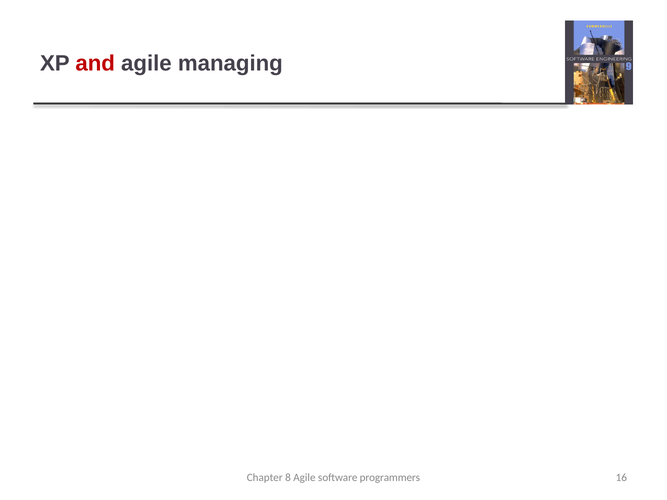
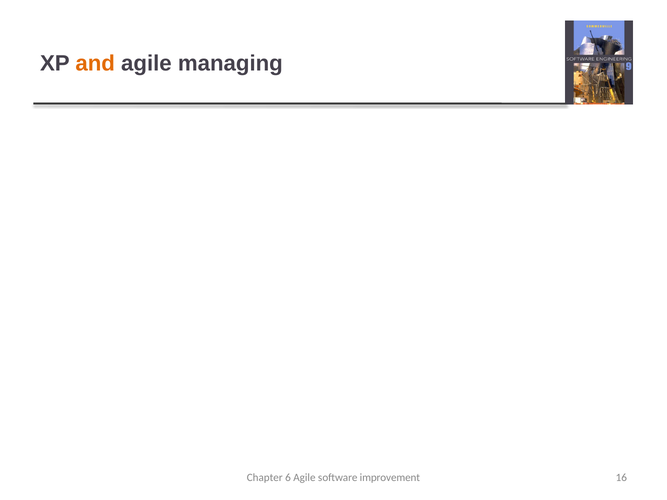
and colour: red -> orange (95, 63)
8: 8 -> 6 (288, 478)
programmers: programmers -> improvement (390, 478)
